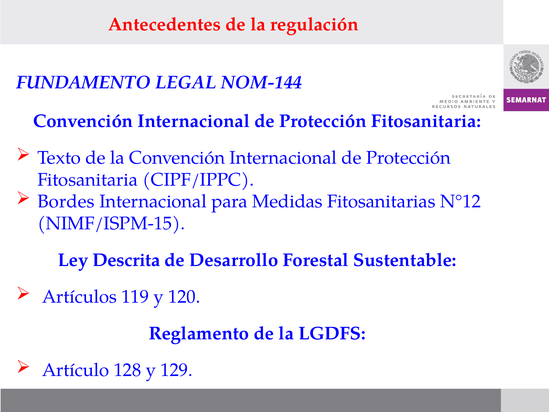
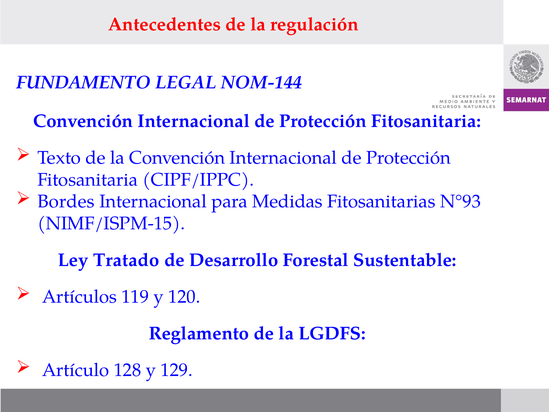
N°12: N°12 -> N°93 (460, 201)
Descrita: Descrita -> Tratado (126, 260)
